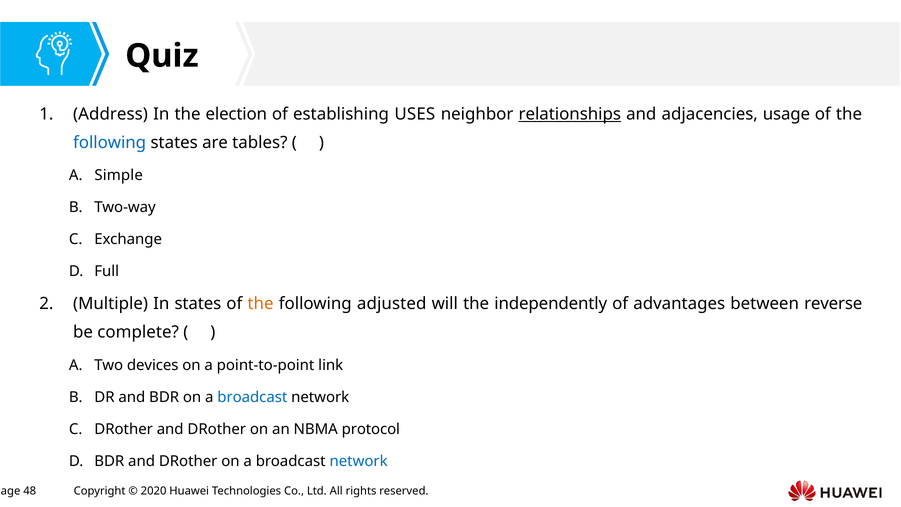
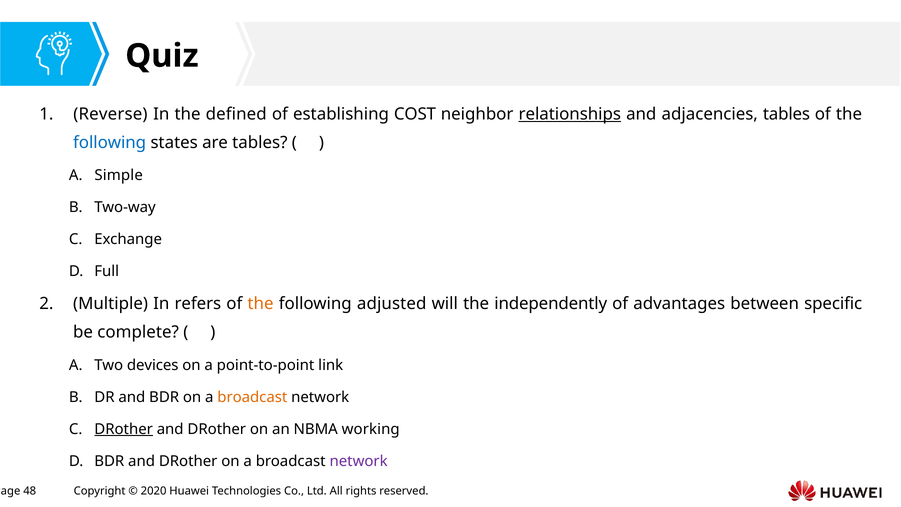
Address: Address -> Reverse (110, 114)
election: election -> defined (236, 114)
USES: USES -> COST (415, 114)
adjacencies usage: usage -> tables (786, 114)
In states: states -> refers (198, 304)
reverse: reverse -> specific (833, 304)
broadcast colour: blue -> orange (252, 397)
DRother underline: none -> present (124, 429)
protocol: protocol -> working (371, 429)
network colour: blue -> purple (359, 461)
